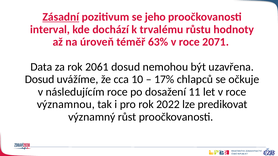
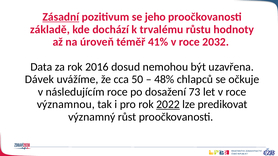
interval: interval -> základě (50, 30)
63%: 63% -> 41% (158, 42)
2071: 2071 -> 2032 (216, 42)
2061: 2061 -> 2016 (97, 67)
Dosud: Dosud -> Dávek (39, 80)
10: 10 -> 50 (137, 80)
17%: 17% -> 48% (164, 80)
11: 11 -> 73 (195, 92)
2022 underline: none -> present (168, 105)
